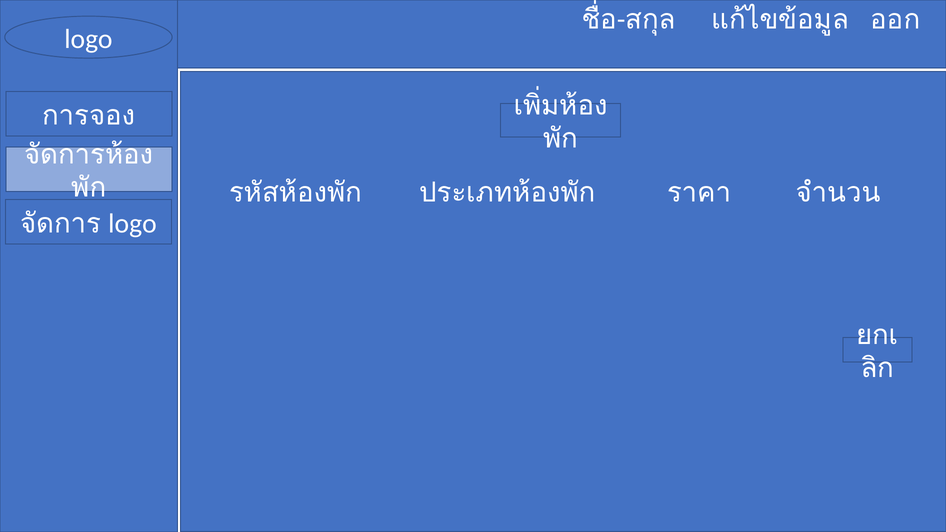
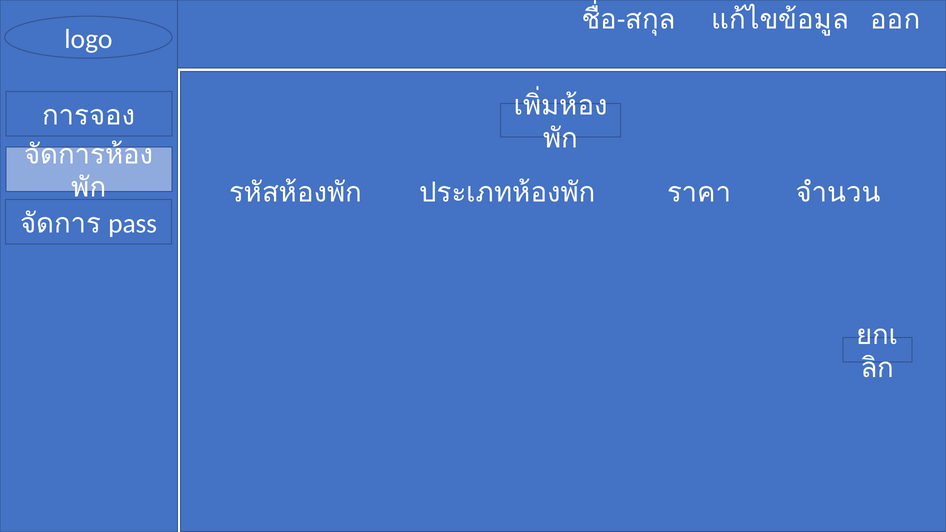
logo: logo -> pass (133, 224)
